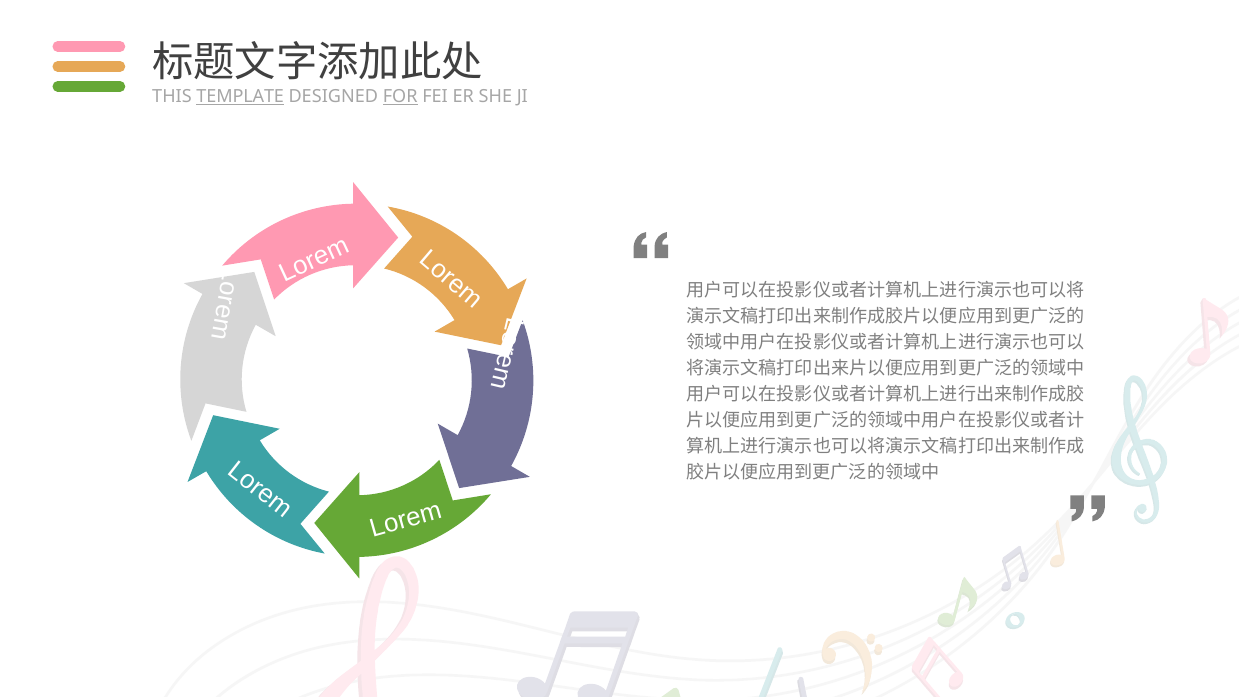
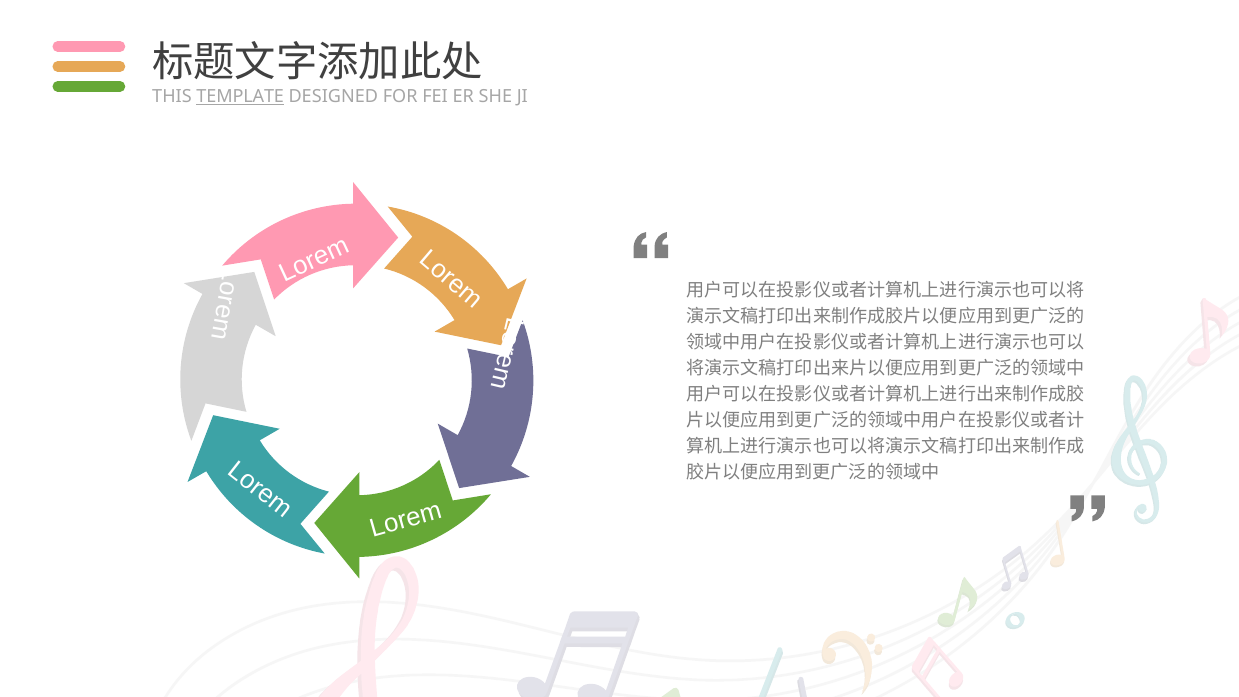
FOR underline: present -> none (400, 97)
